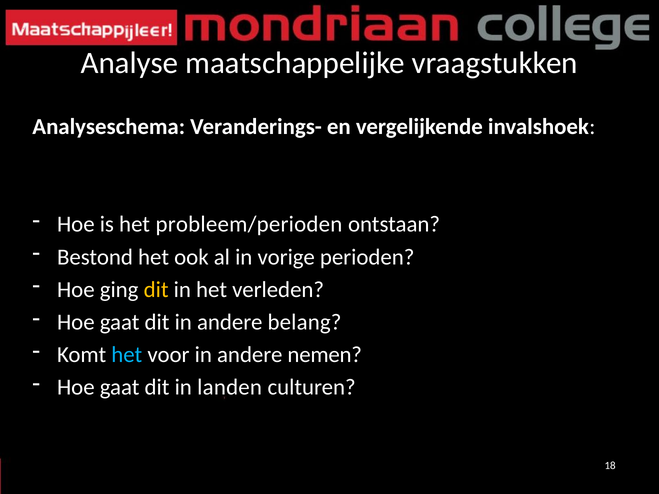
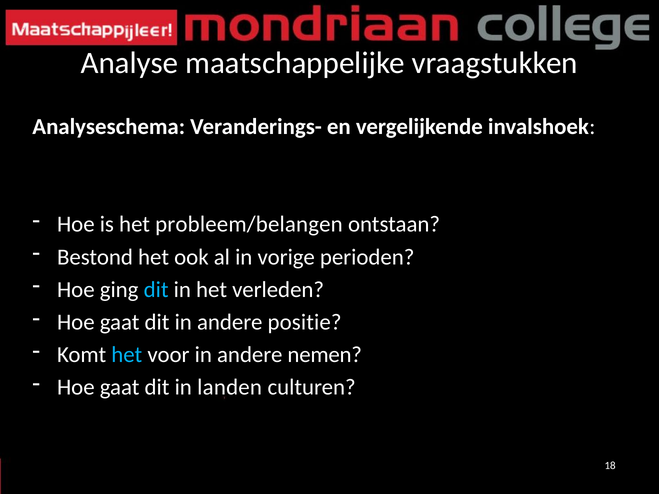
probleem/perioden: probleem/perioden -> probleem/belangen (249, 224)
dit colour: yellow -> light blue (156, 290)
belang: belang -> positie (305, 322)
